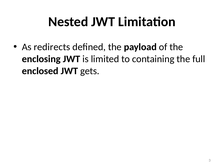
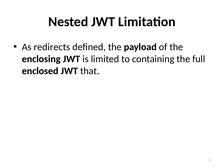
gets: gets -> that (90, 71)
